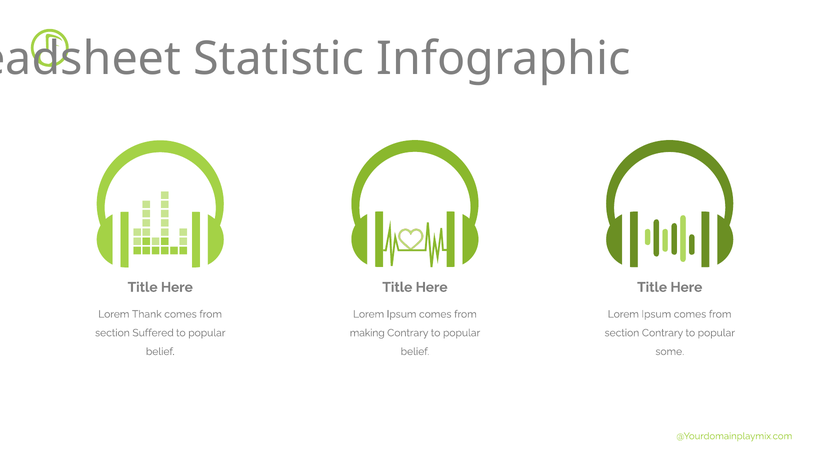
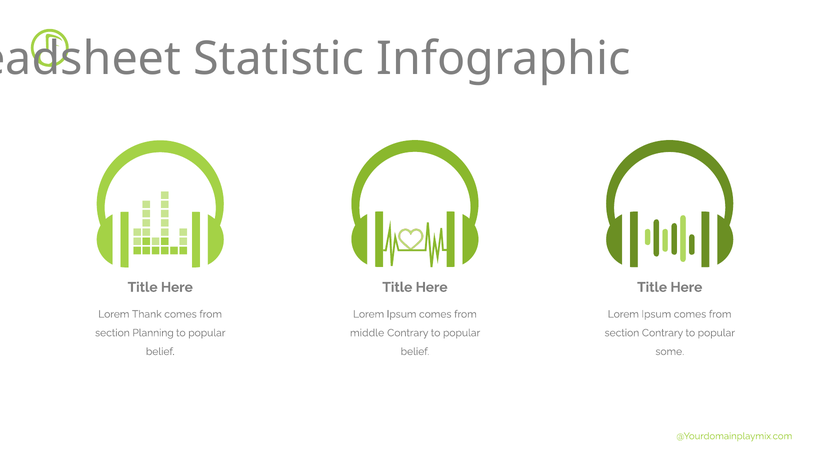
Suffered: Suffered -> Planning (153, 333)
making: making -> middle (367, 333)
